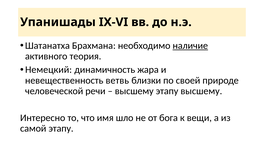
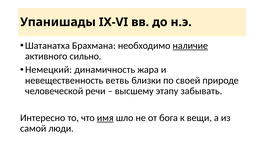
теория: теория -> сильно (85, 56)
этапу высшему: высшему -> забывать (201, 91)
имя underline: none -> present (105, 118)
самой этапу: этапу -> люди (61, 129)
